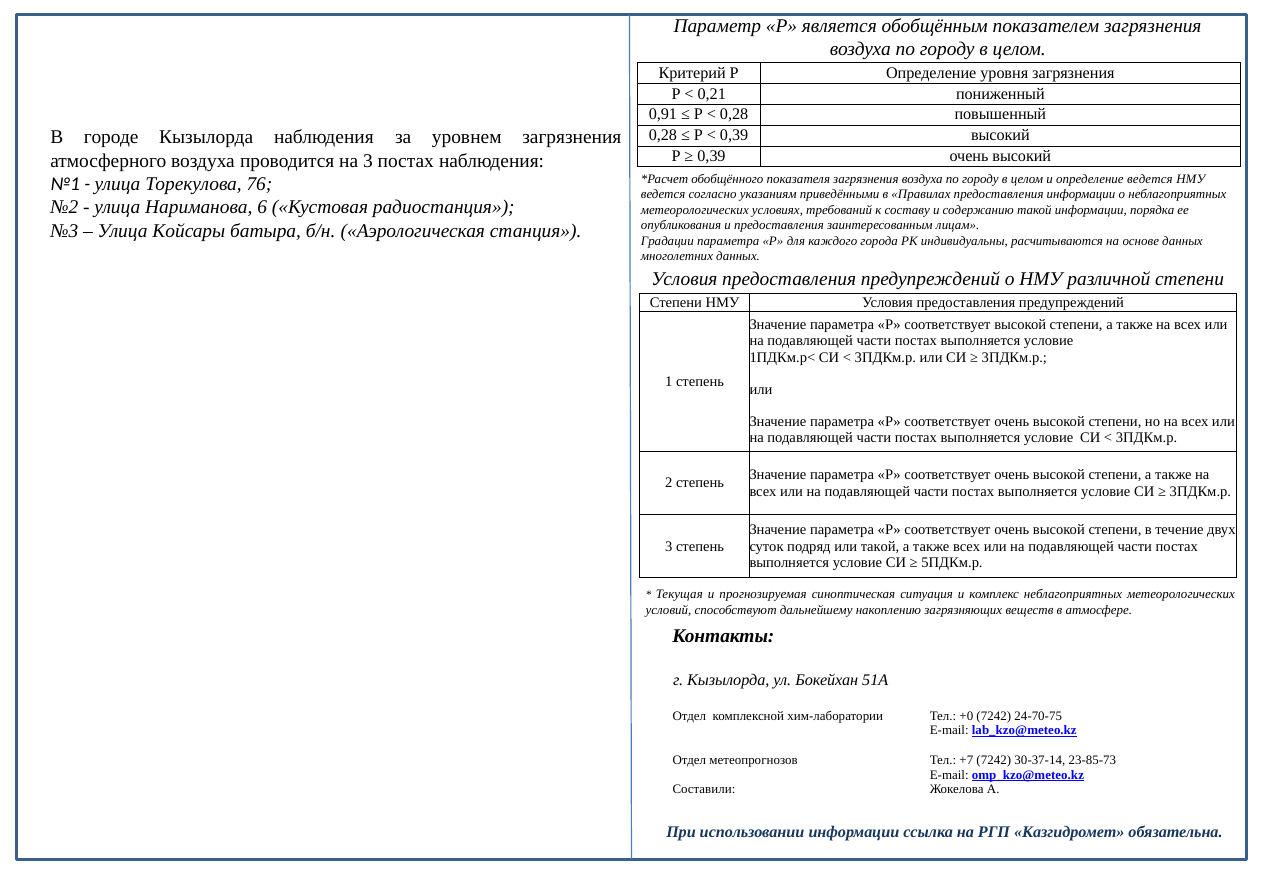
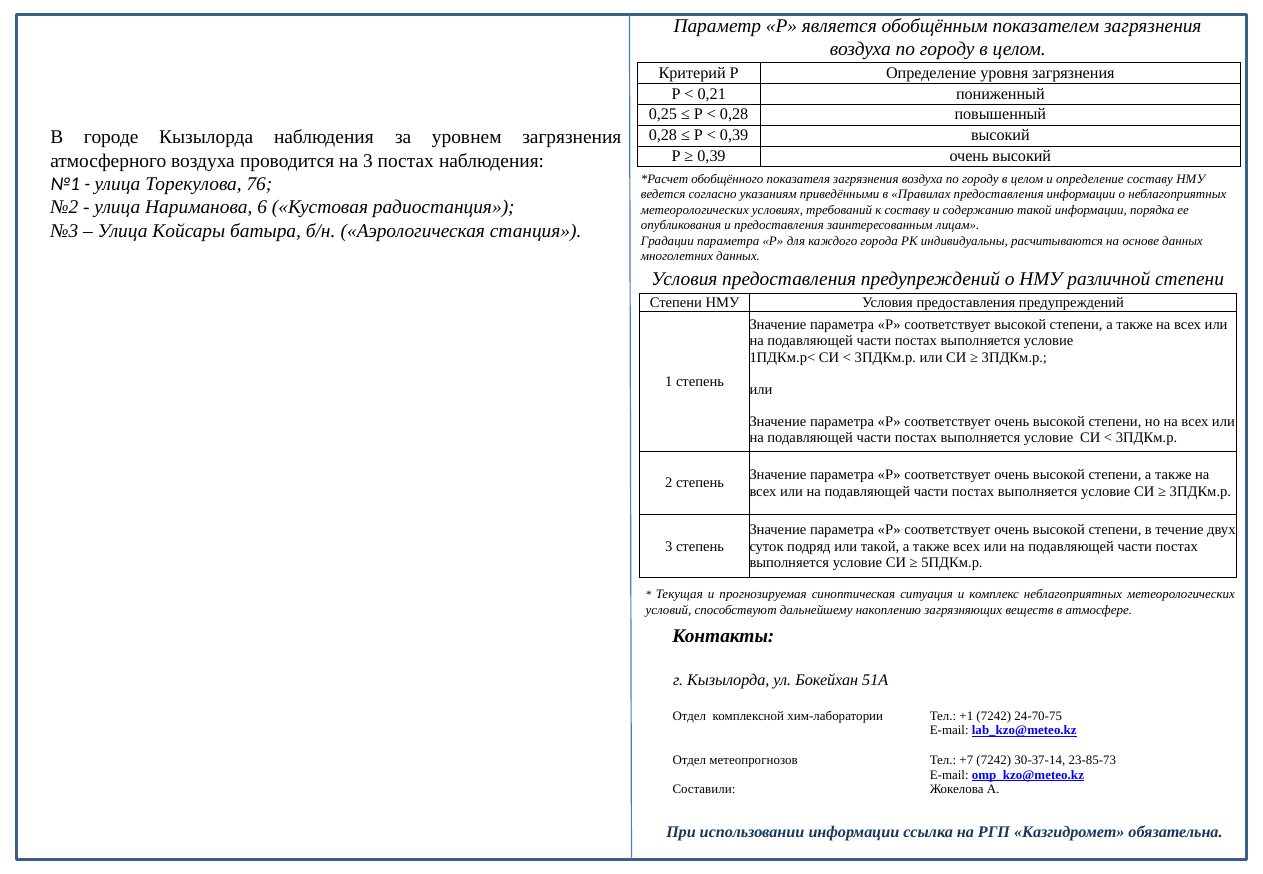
0,91: 0,91 -> 0,25 (663, 115)
определение ведется: ведется -> составу (1150, 179)
+0: +0 -> +1 (966, 717)
